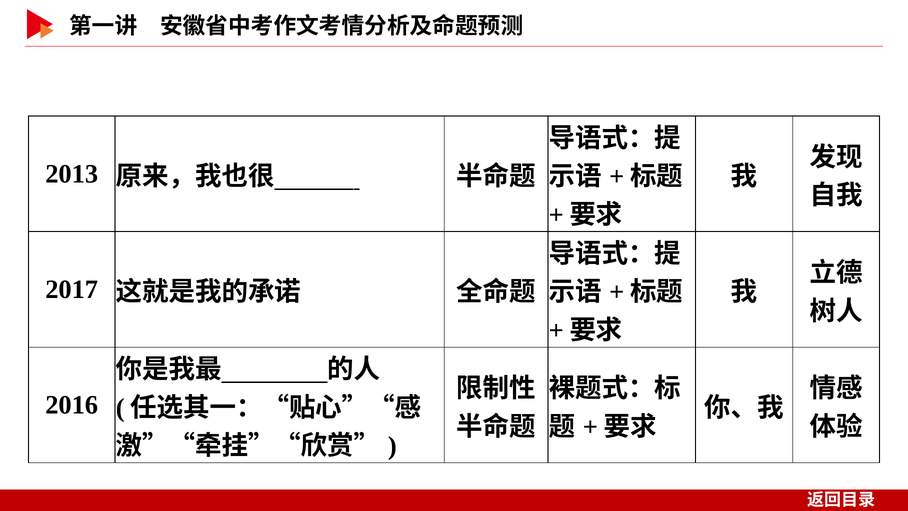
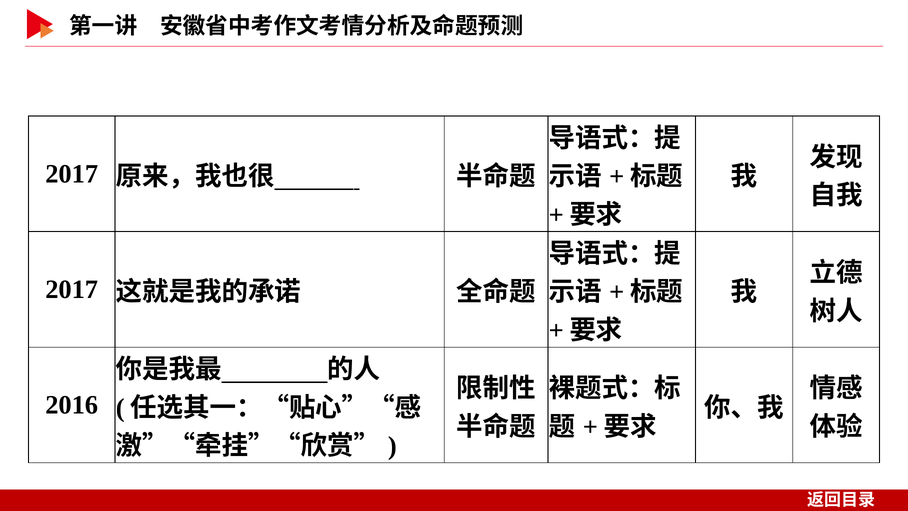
2013: 2013 -> 2017 (72, 174)
